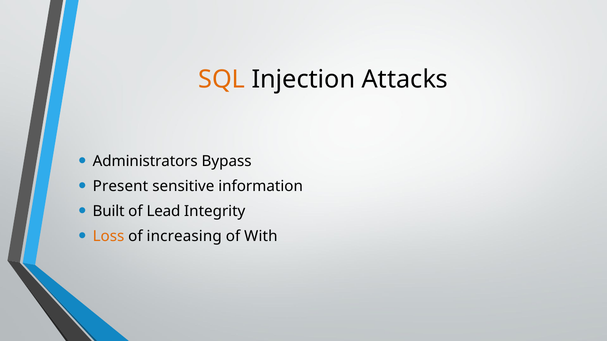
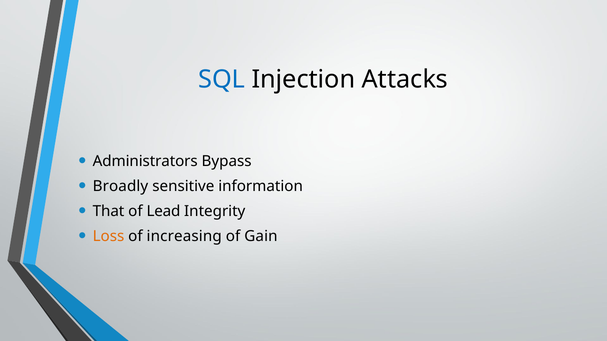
SQL colour: orange -> blue (222, 80)
Present: Present -> Broadly (120, 187)
Built: Built -> That (109, 212)
With: With -> Gain (261, 237)
